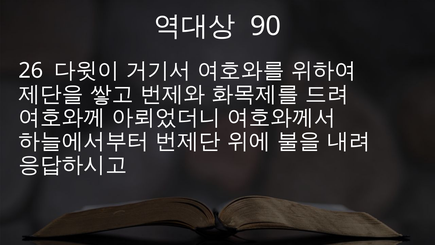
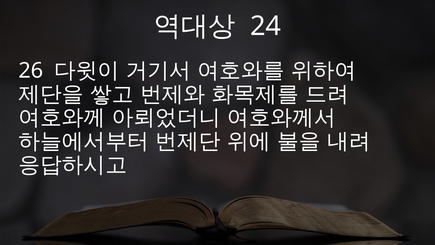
90: 90 -> 24 (266, 26)
